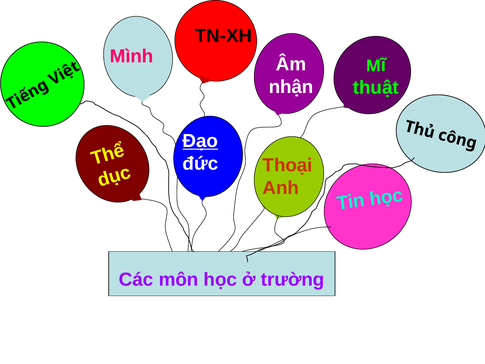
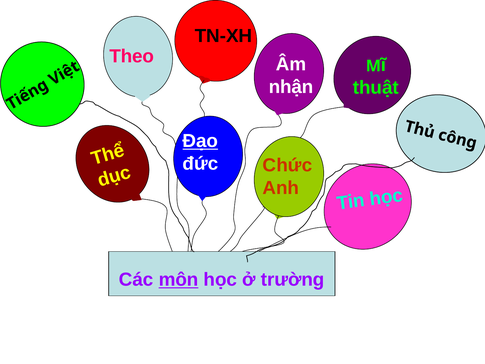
Mình: Mình -> Theo (132, 56)
Thoại: Thoại -> Chức (287, 165)
môn underline: none -> present (179, 280)
